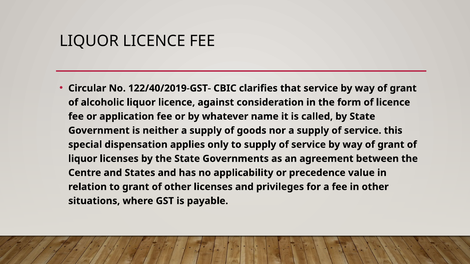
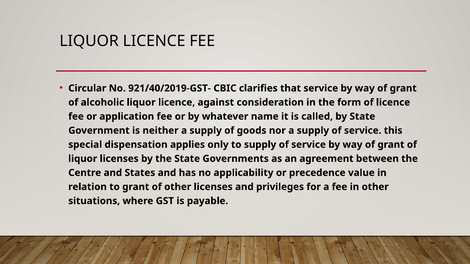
122/40/2019-GST-: 122/40/2019-GST- -> 921/40/2019-GST- (170, 88)
